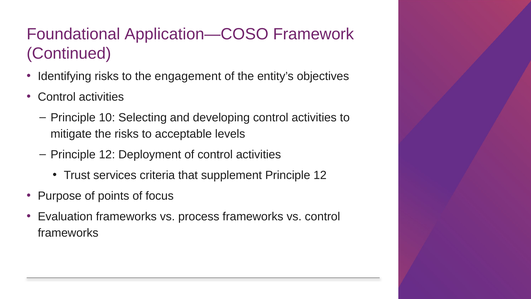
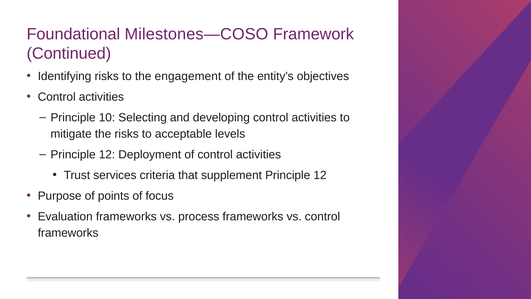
Application—COSO: Application—COSO -> Milestones—COSO (196, 34)
